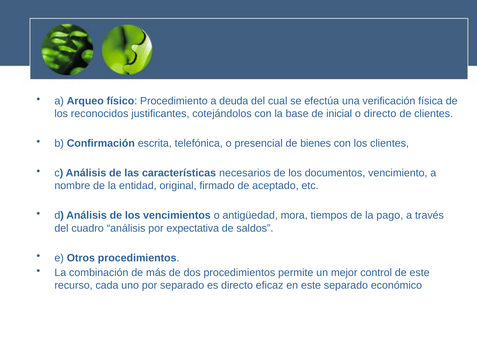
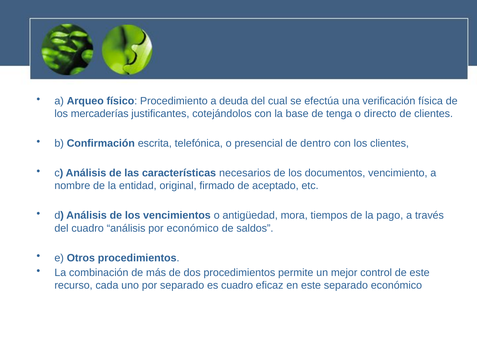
reconocidos: reconocidos -> mercaderías (100, 114)
inicial: inicial -> tenga (339, 114)
bienes: bienes -> dentro (316, 143)
por expectativa: expectativa -> económico (193, 228)
es directo: directo -> cuadro (237, 285)
